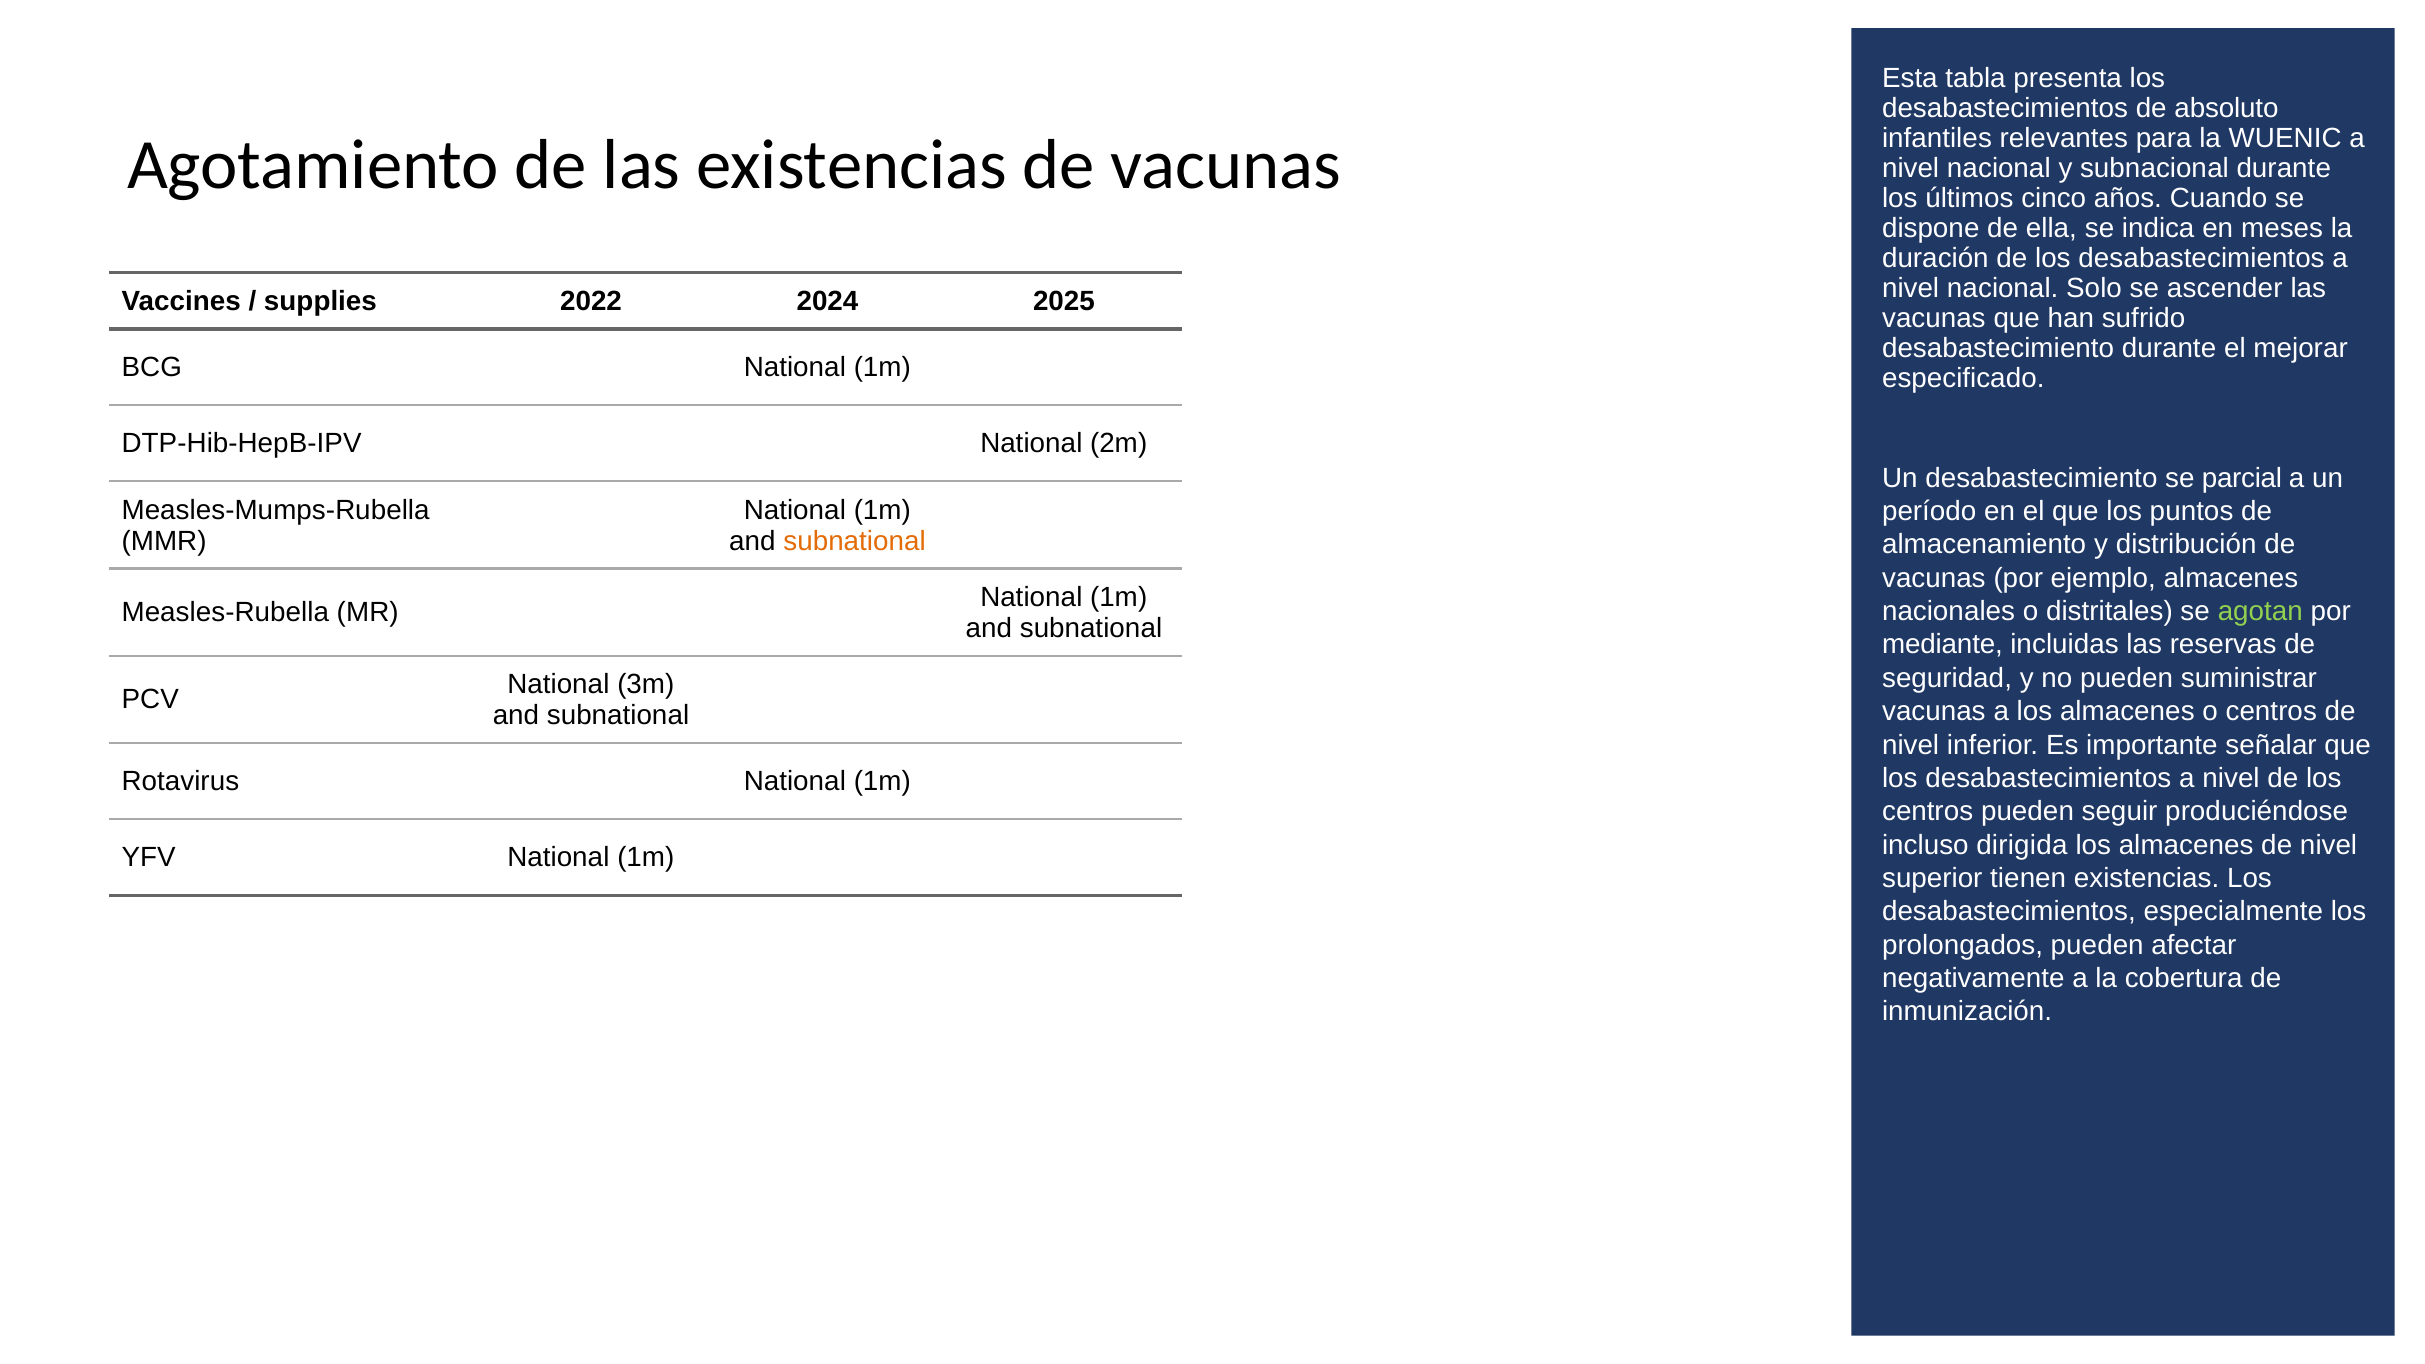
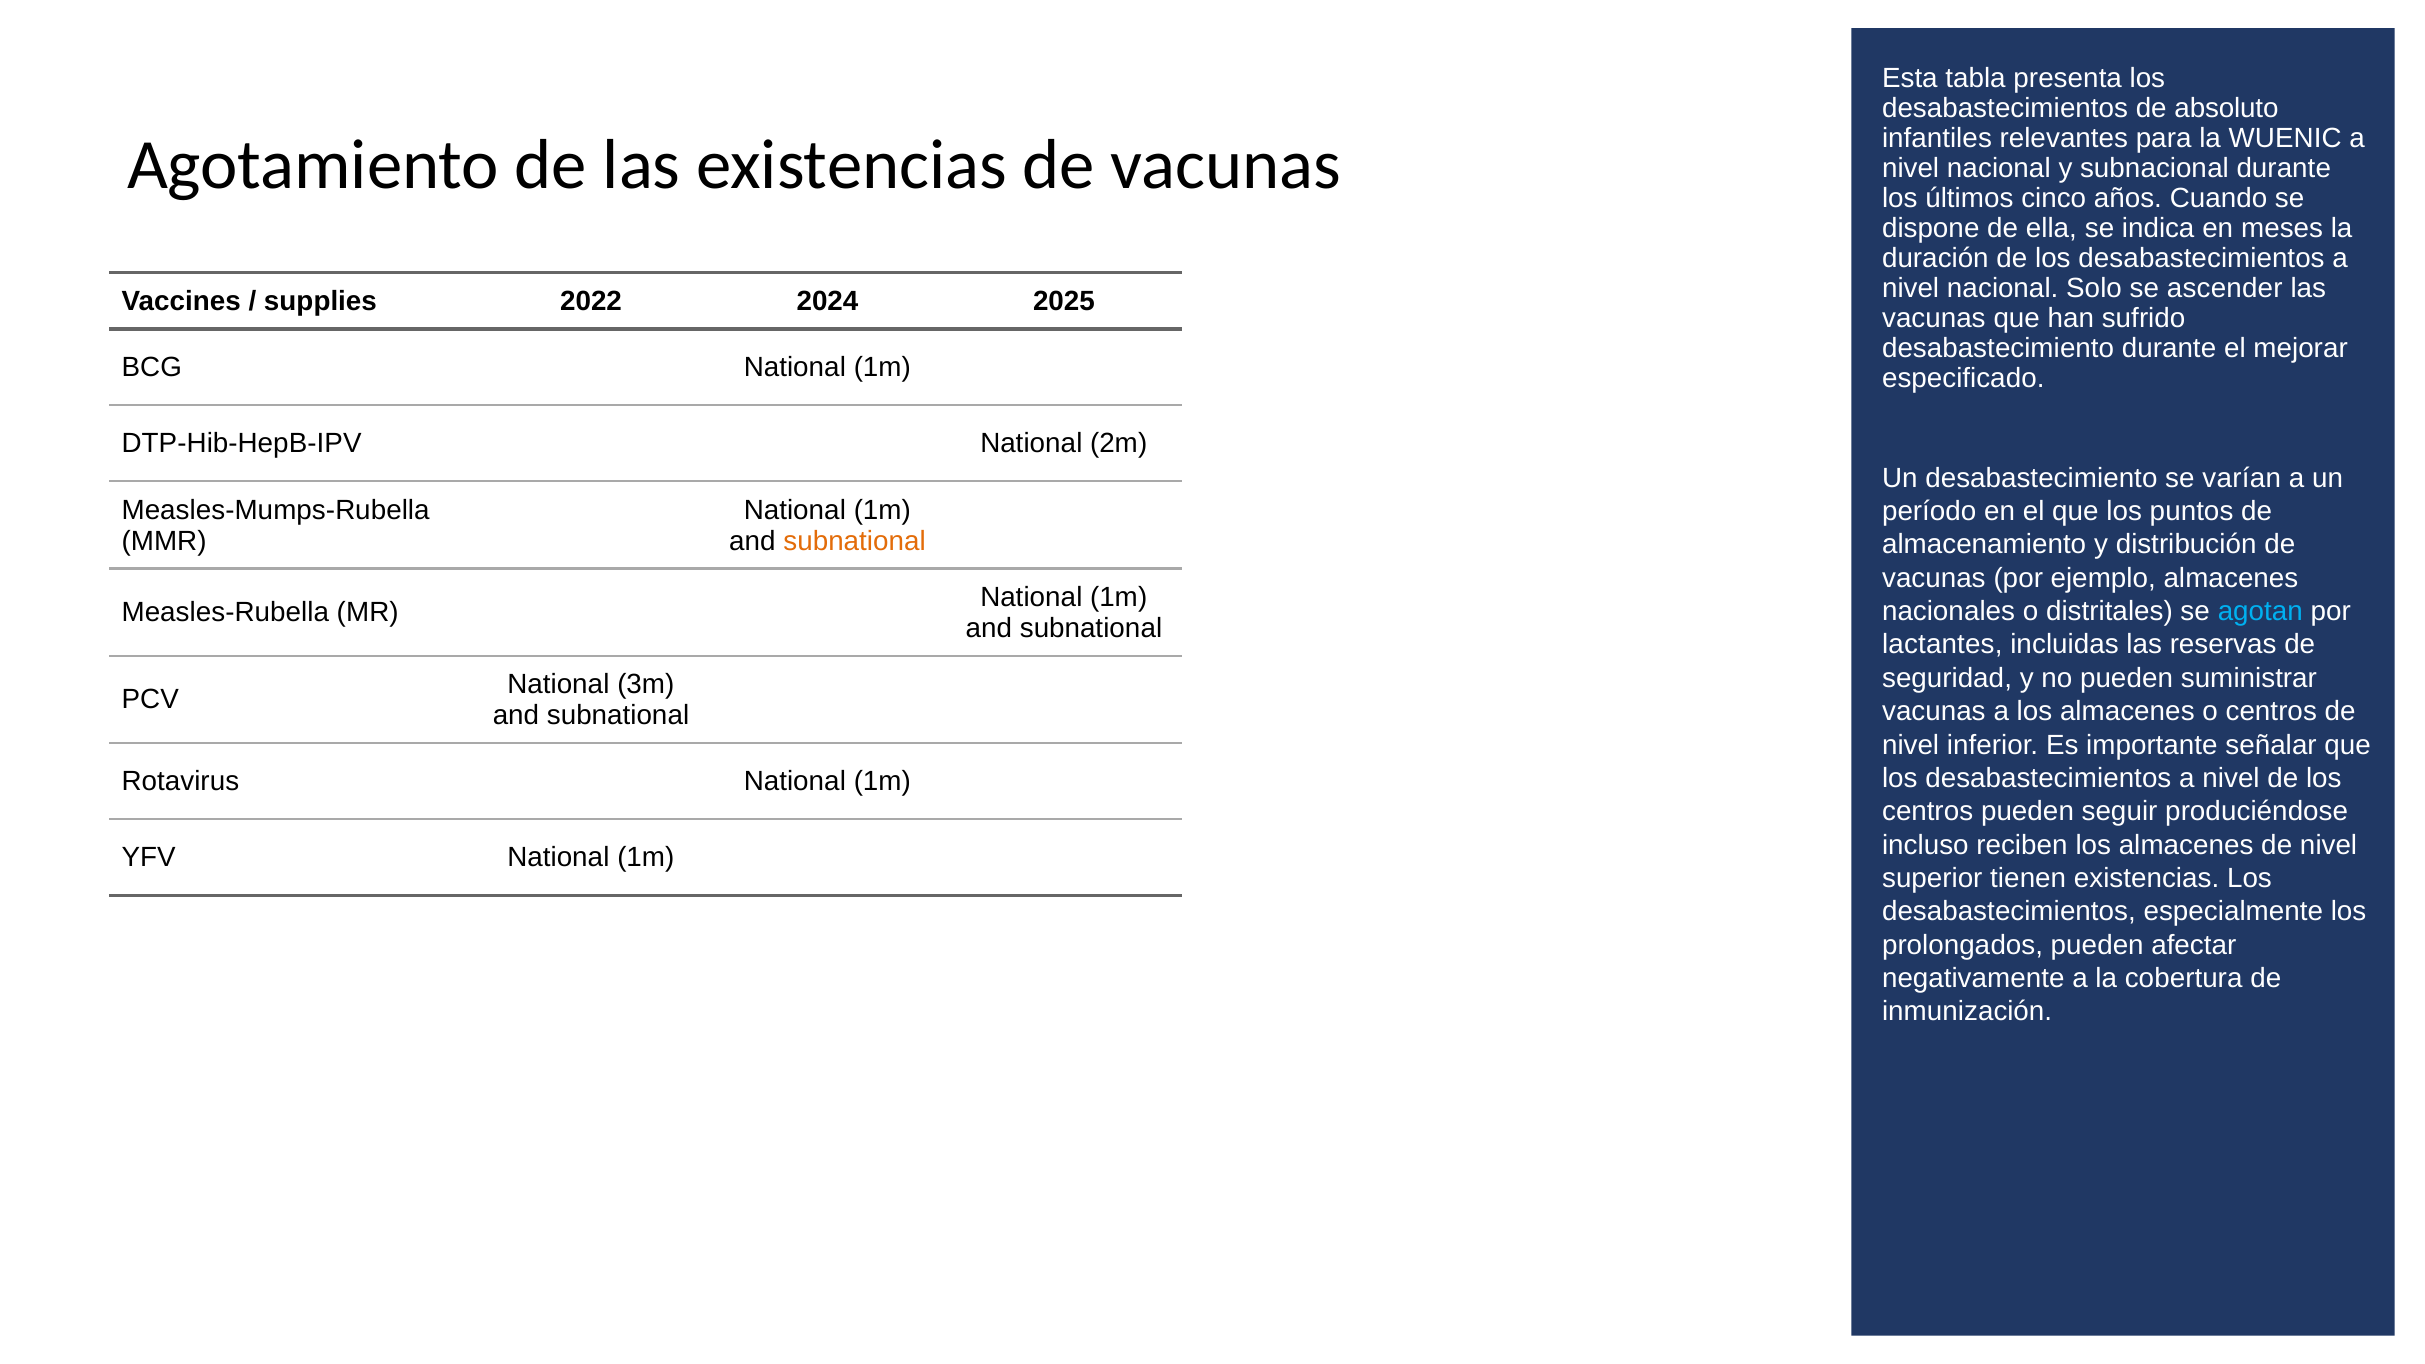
parcial: parcial -> varían (2242, 478)
agotan colour: light green -> light blue (2260, 611)
mediante: mediante -> lactantes (1942, 645)
dirigida: dirigida -> reciben (2022, 845)
